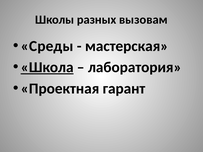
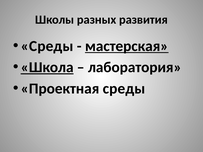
вызовам: вызовам -> развития (143, 20)
мастерская underline: none -> present (127, 46)
Проектная гарант: гарант -> среды (124, 89)
